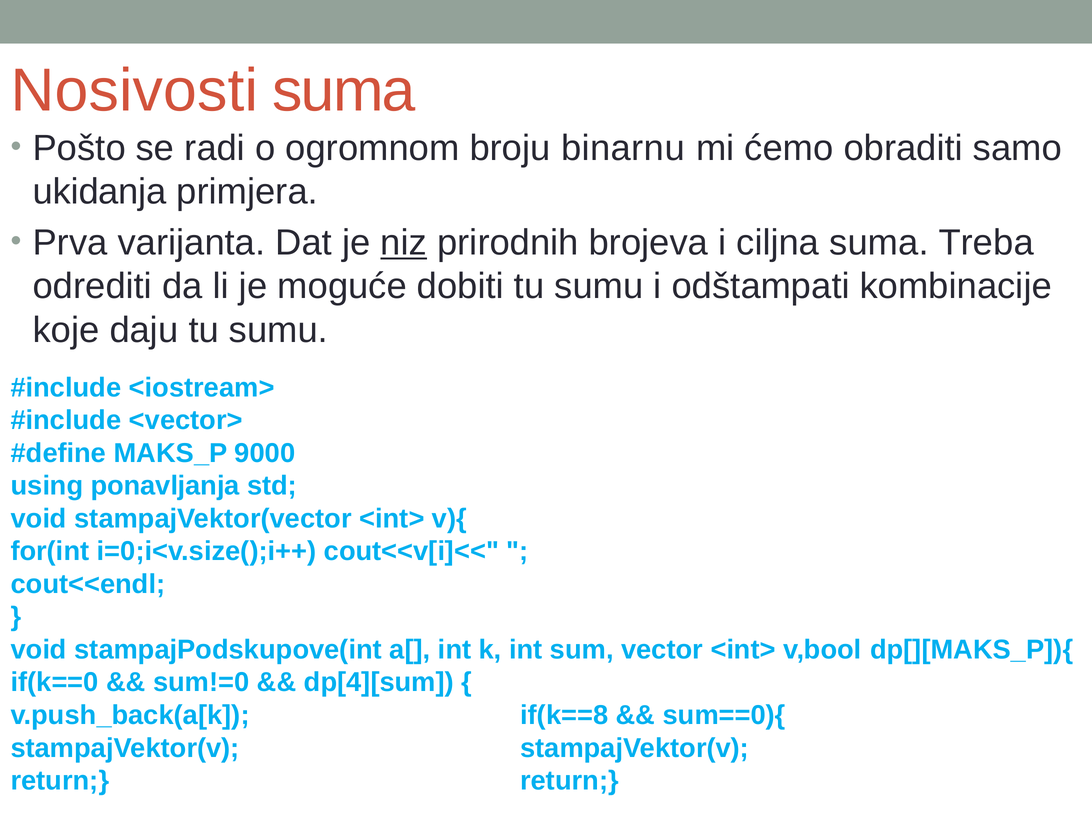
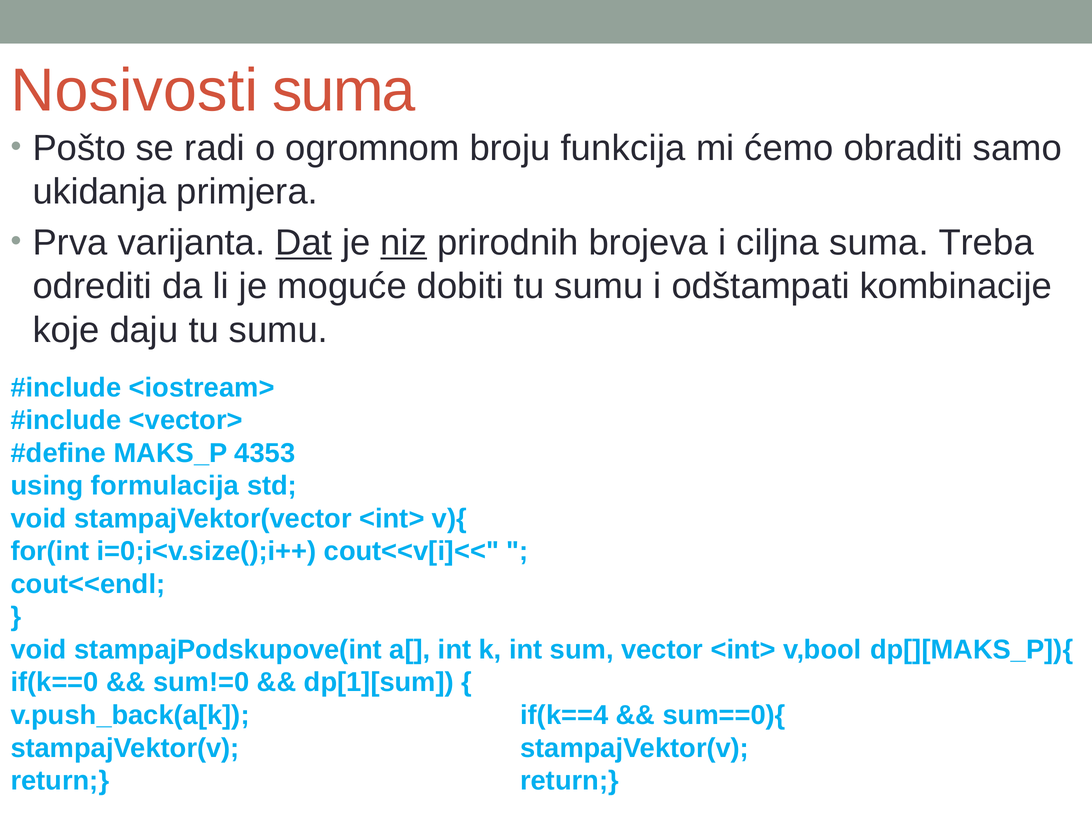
binarnu: binarnu -> funkcija (623, 148)
Dat underline: none -> present (304, 243)
9000: 9000 -> 4353 (265, 453)
ponavljanja: ponavljanja -> formulacija (165, 486)
dp[4][sum: dp[4][sum -> dp[1][sum (379, 682)
if(k==8: if(k==8 -> if(k==4 (564, 715)
